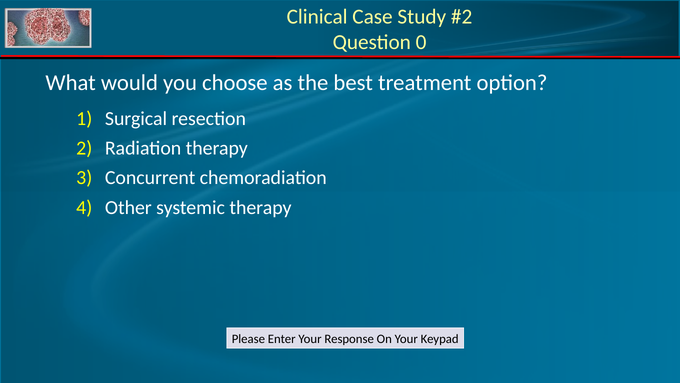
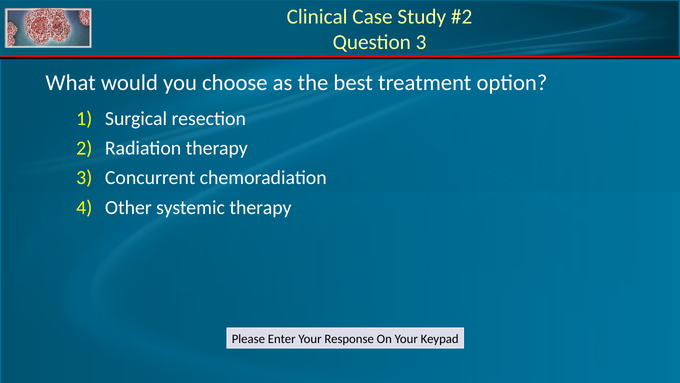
Question 0: 0 -> 3 (421, 42)
